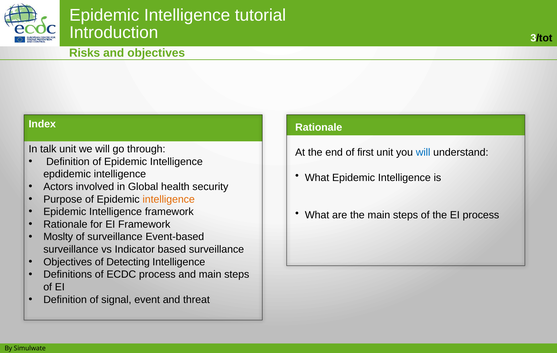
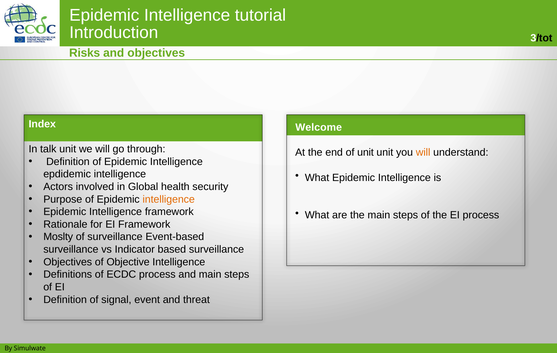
Rationale: Rationale -> Welcome (319, 128)
of first: first -> unit (365, 153)
will colour: blue -> orange (423, 153)
Detecting: Detecting -> Objective (128, 262)
